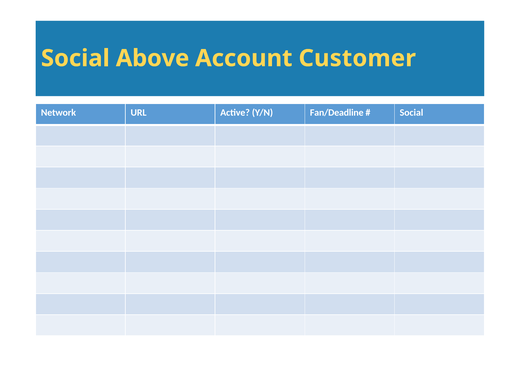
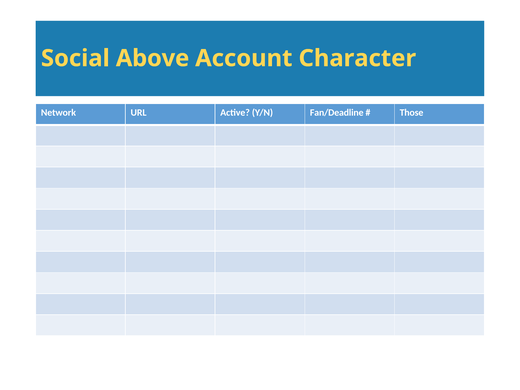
Customer: Customer -> Character (357, 58)
Social: Social -> Those (412, 112)
